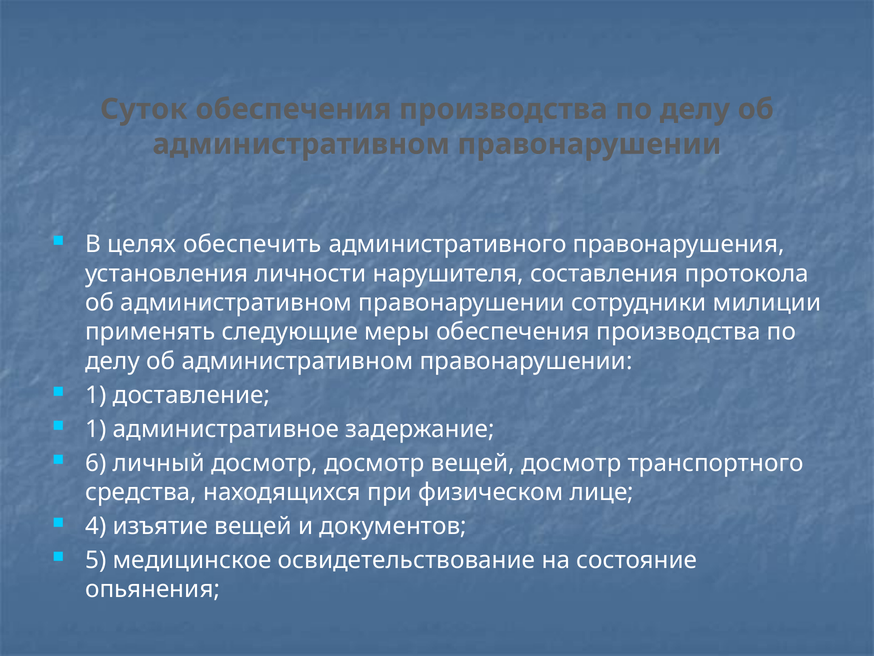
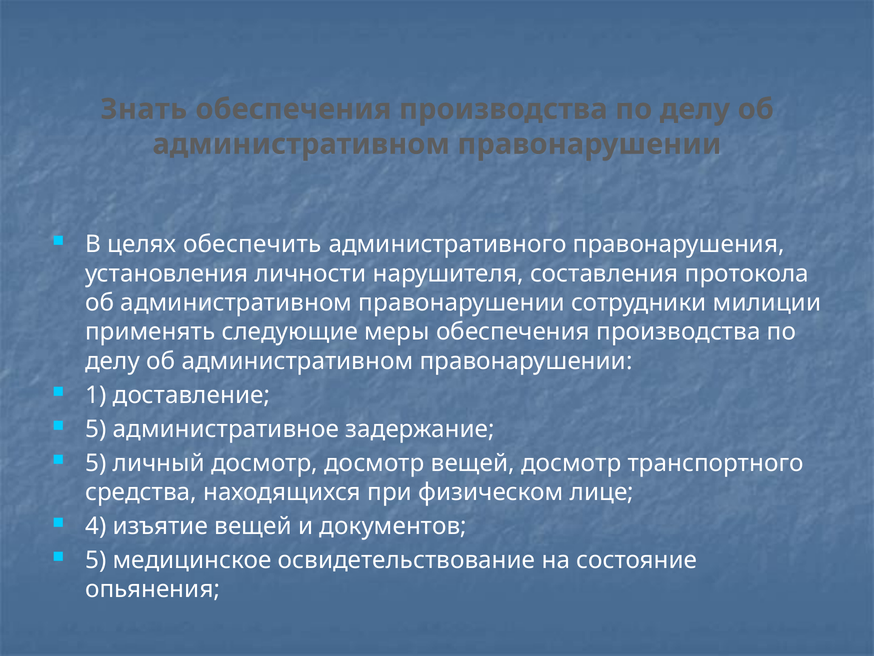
Суток: Суток -> Знать (144, 109)
1: 1 -> 5 (96, 429)
6: 6 -> 5 (96, 463)
